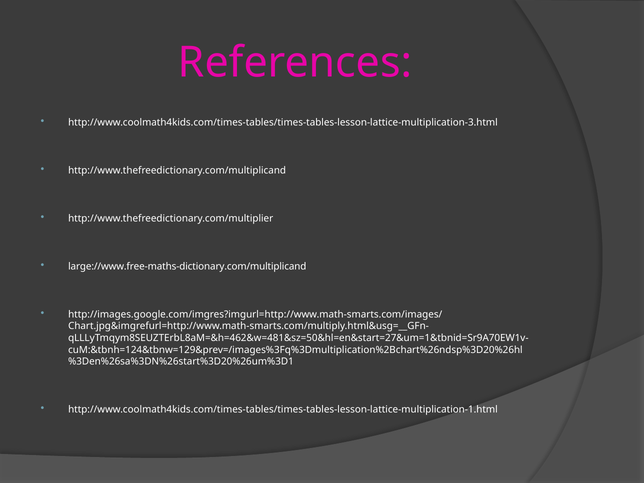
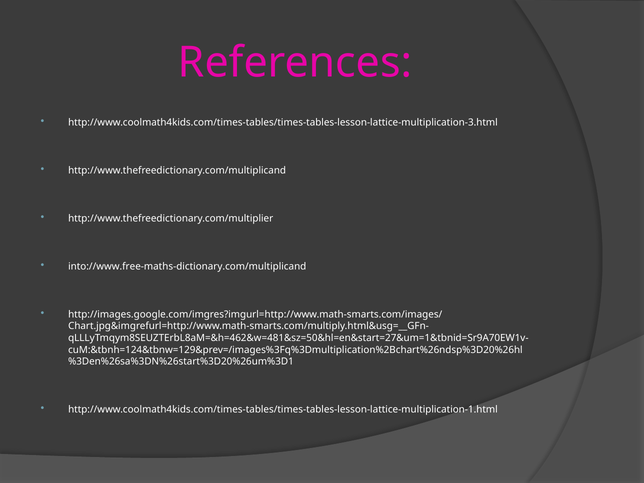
large://www.free-maths-dictionary.com/multiplicand: large://www.free-maths-dictionary.com/multiplicand -> into://www.free-maths-dictionary.com/multiplicand (187, 266)
